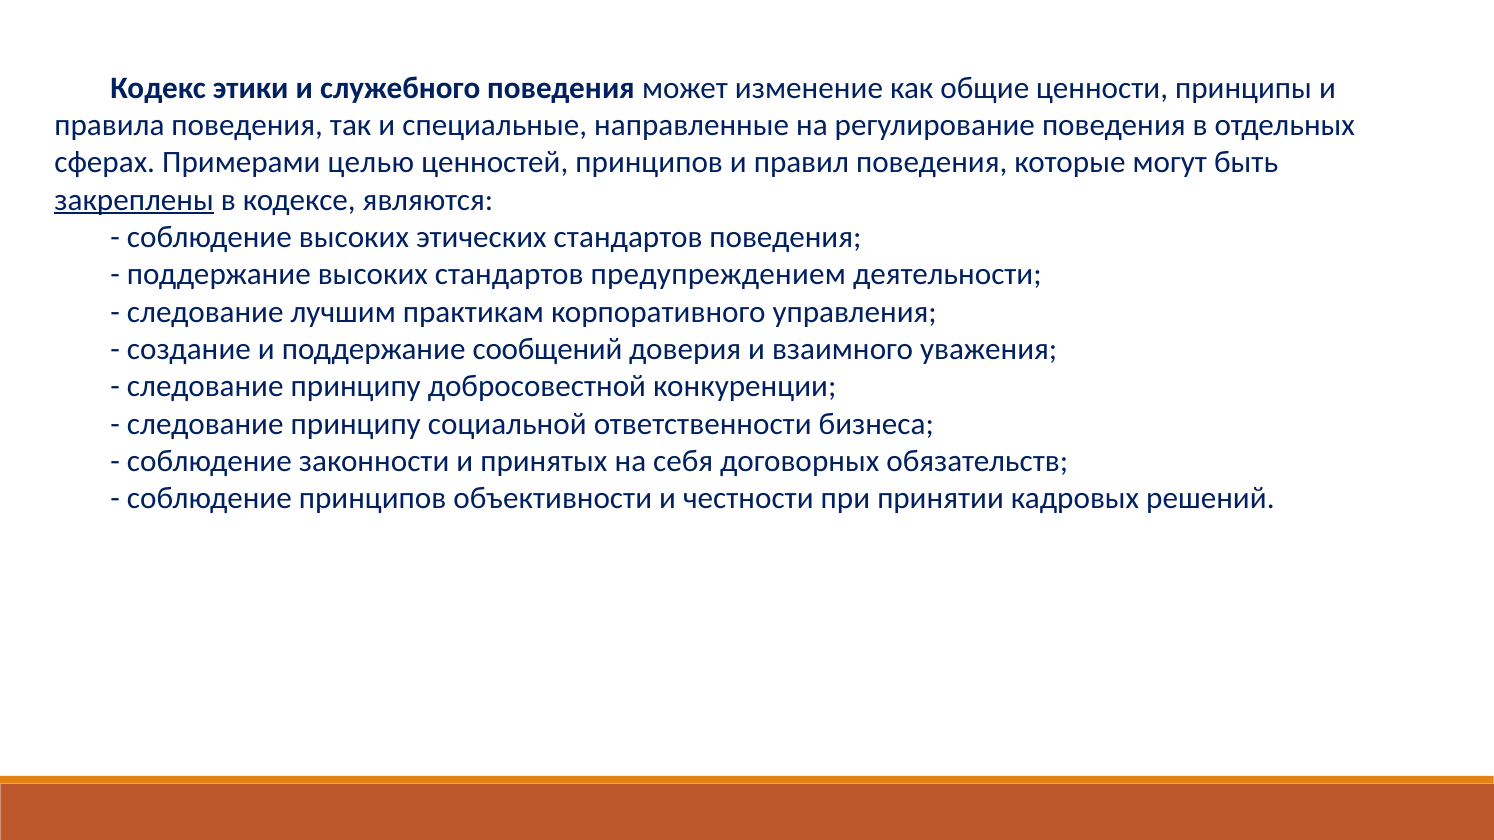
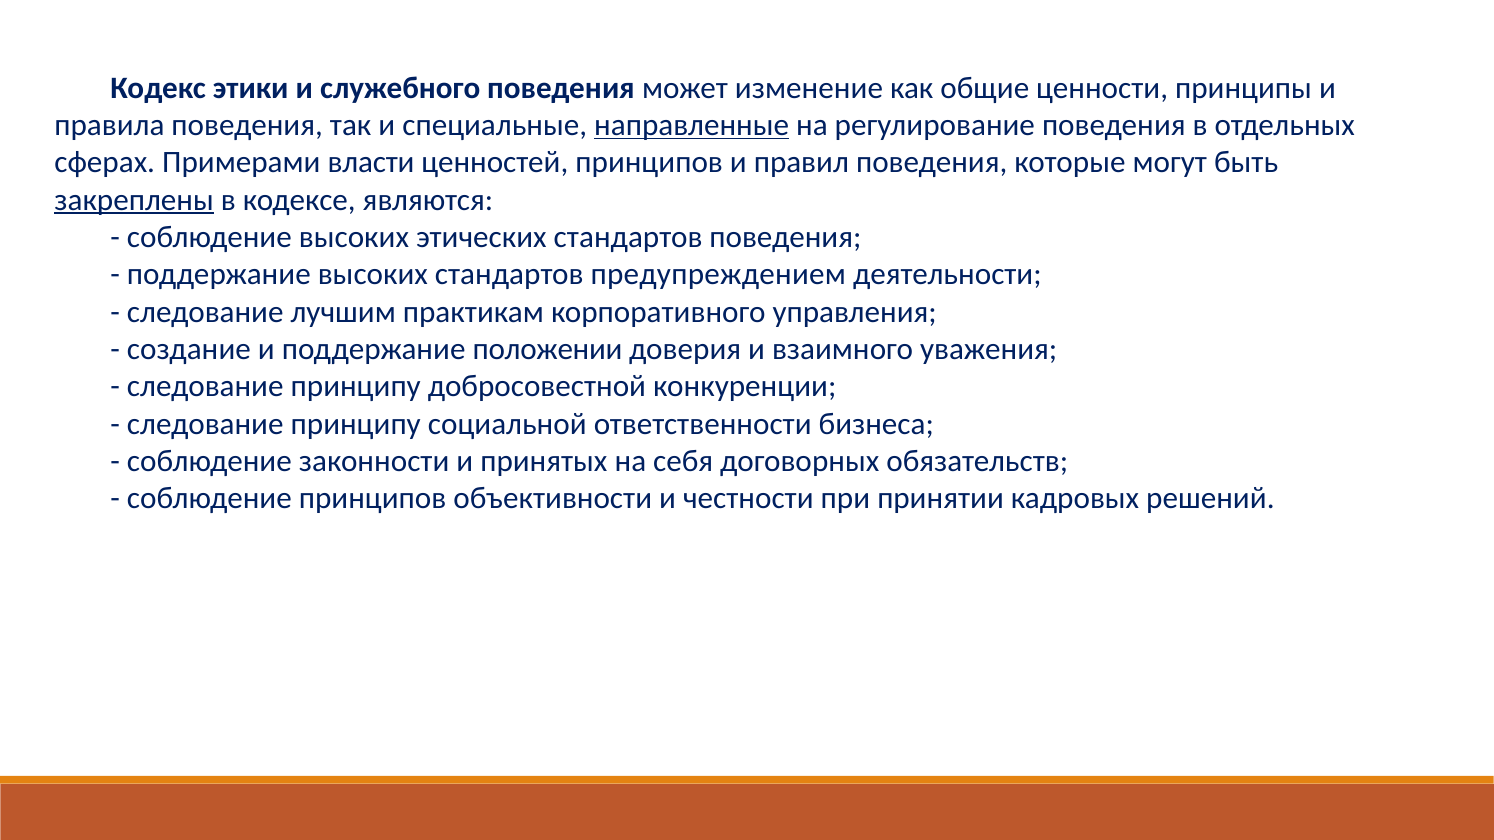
направленные underline: none -> present (692, 125)
целью: целью -> власти (371, 163)
сообщений: сообщений -> положении (548, 349)
